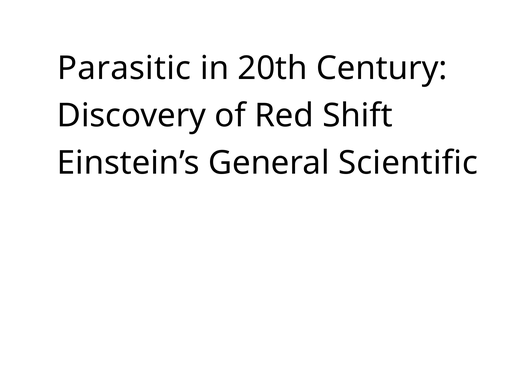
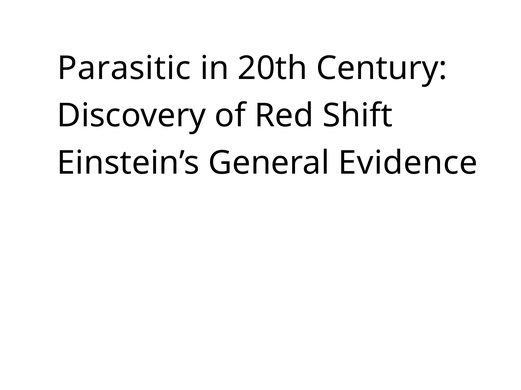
Scientific: Scientific -> Evidence (408, 163)
